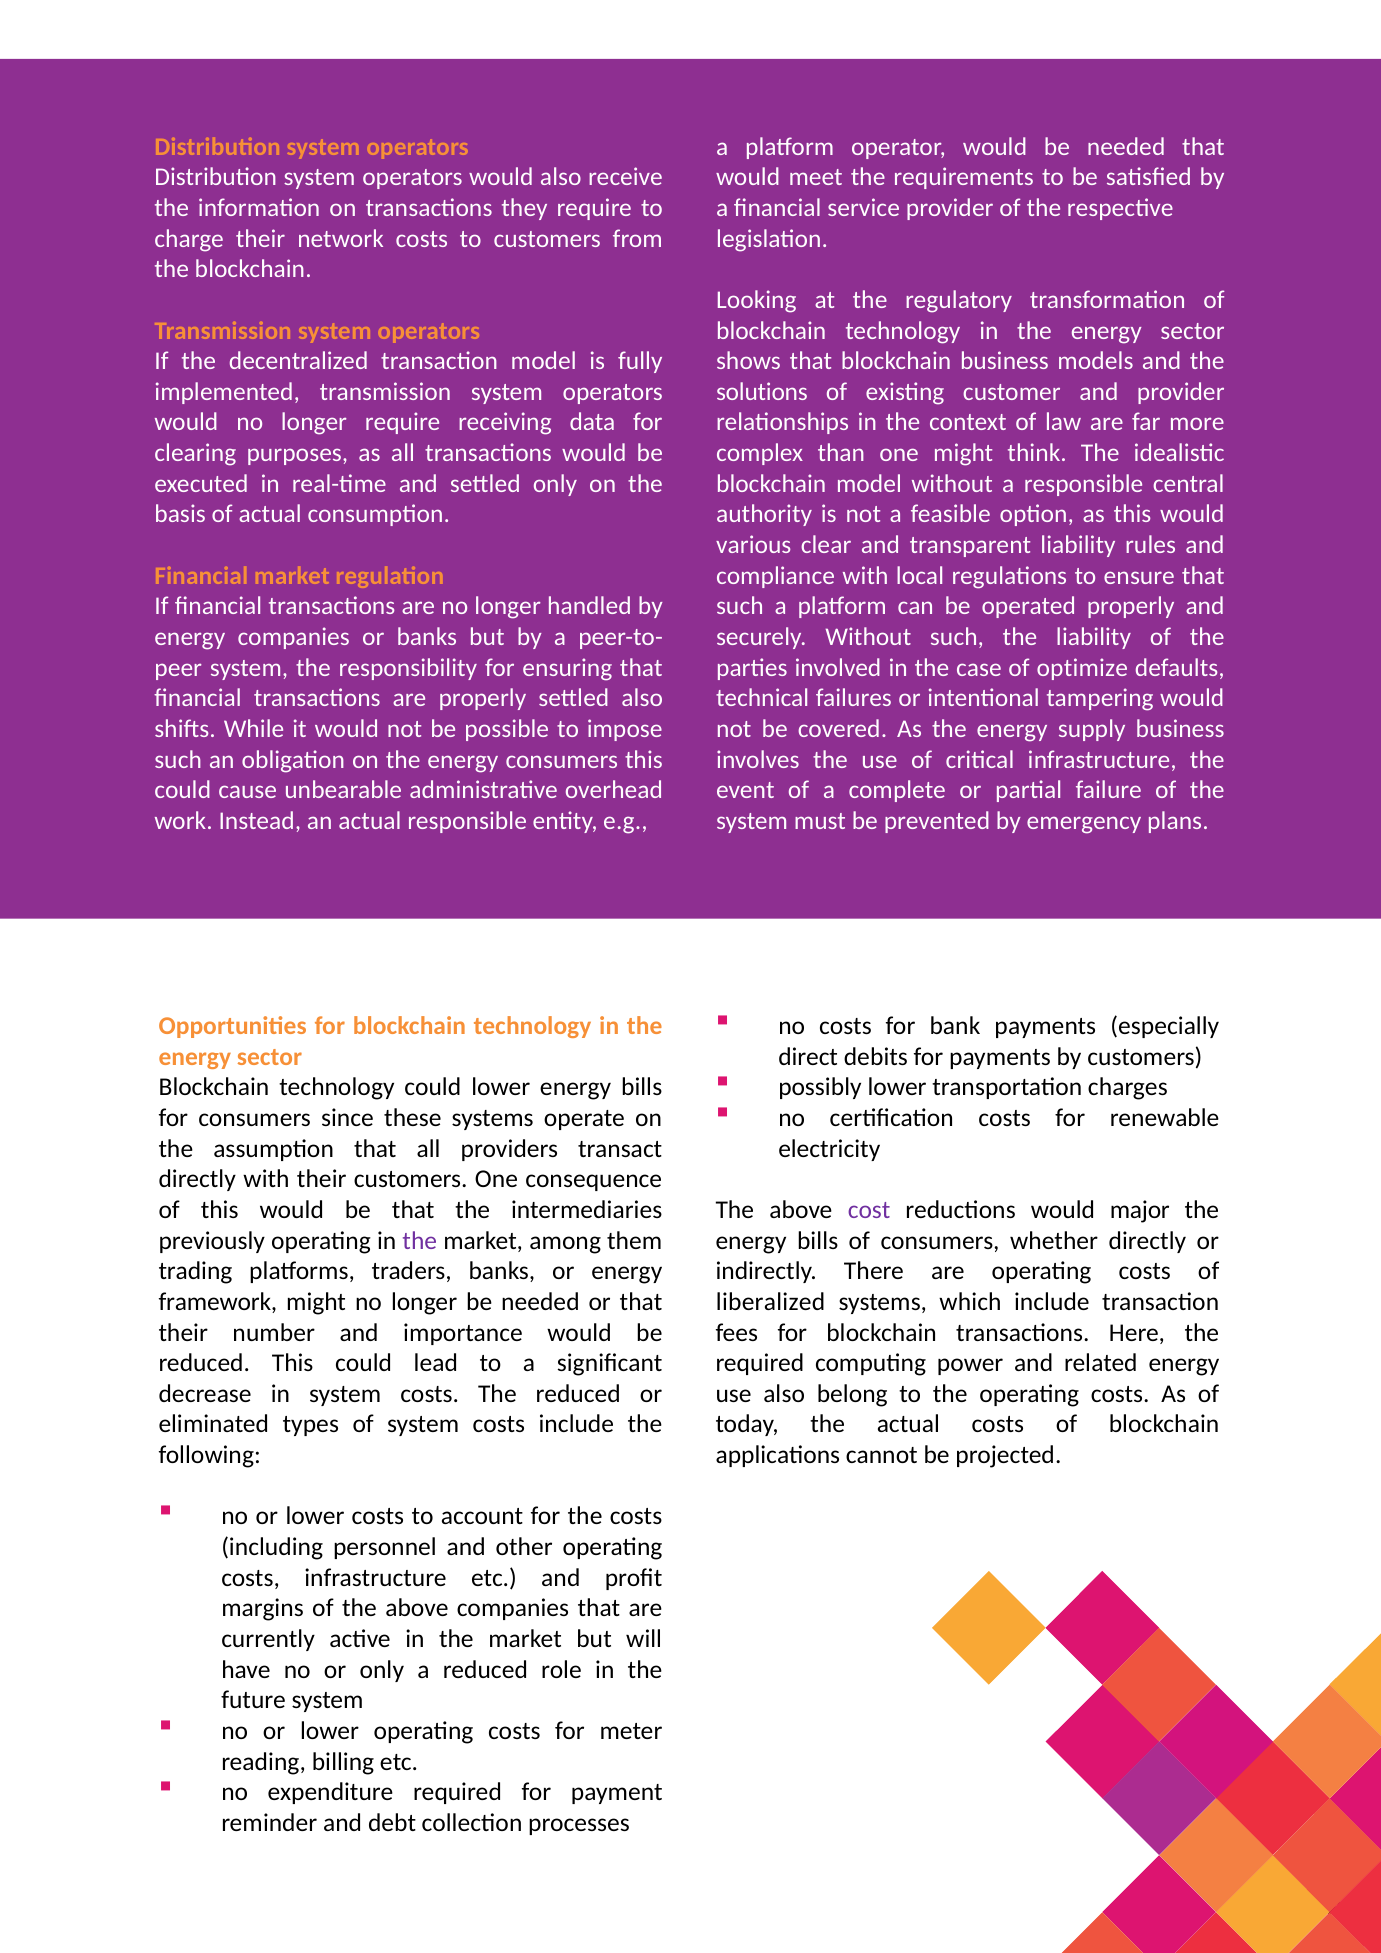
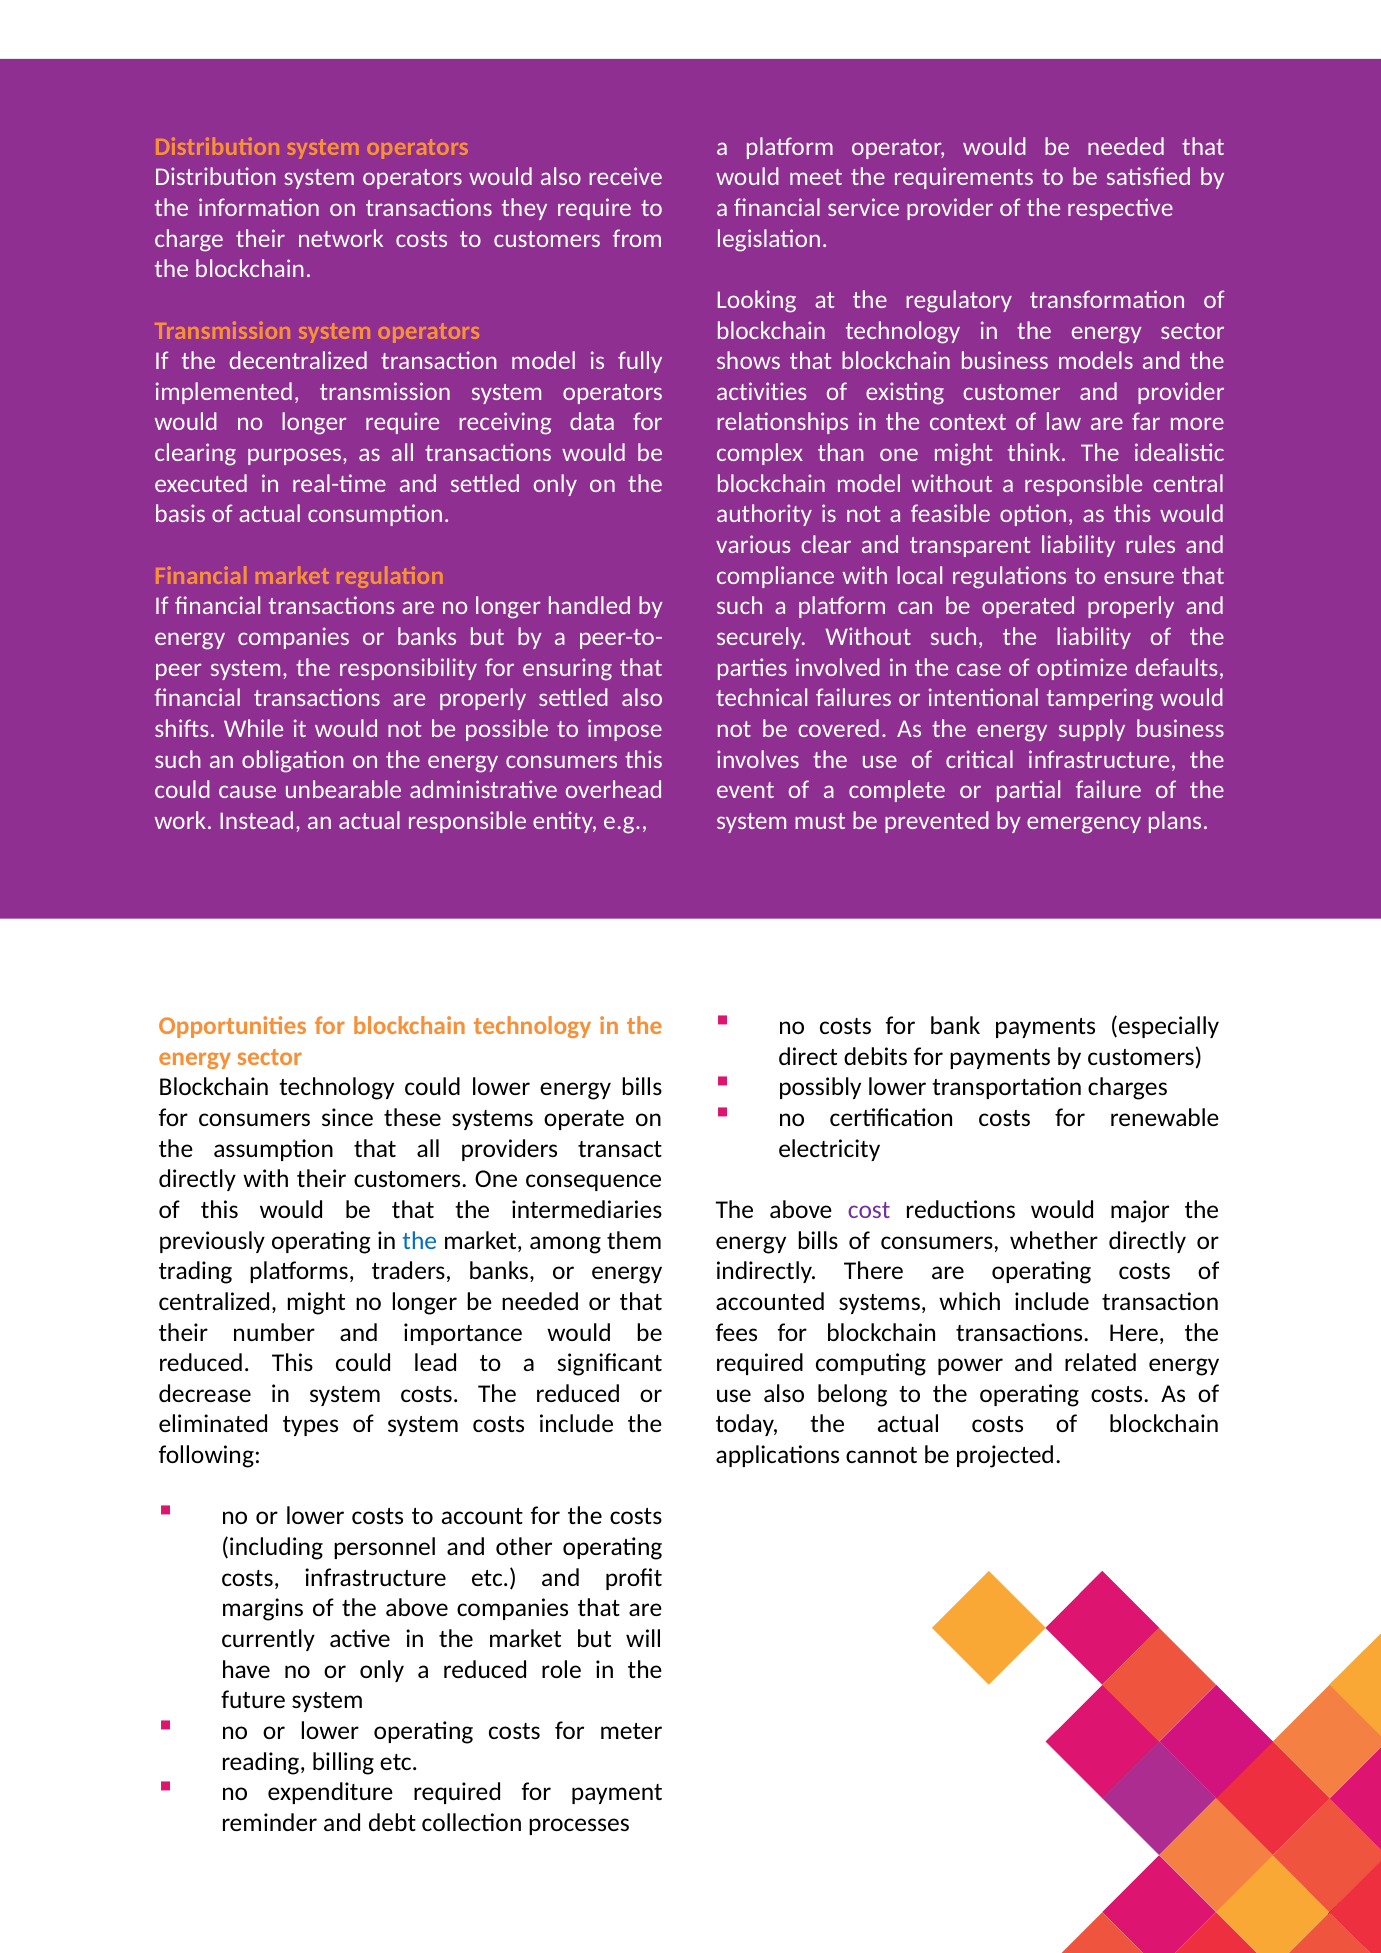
solutions: solutions -> activities (762, 392)
the colour: purple -> blue (420, 1241)
framework: framework -> centralized (218, 1302)
liberalized: liberalized -> accounted (771, 1302)
